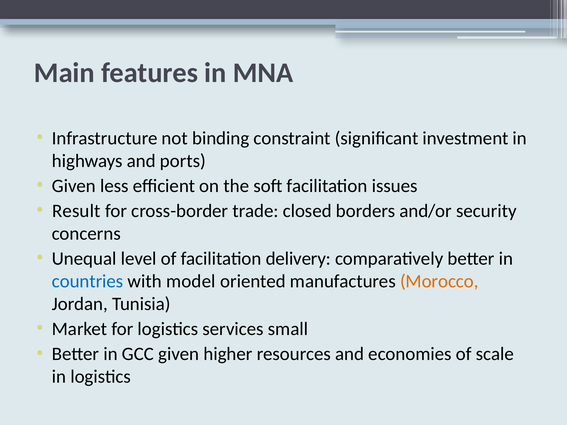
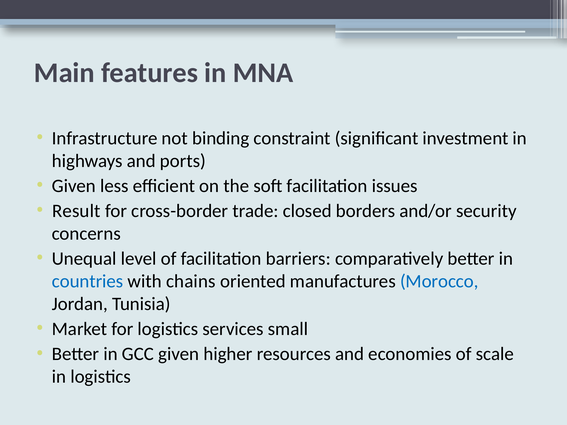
delivery: delivery -> barriers (298, 259)
model: model -> chains (191, 281)
Morocco colour: orange -> blue (439, 281)
